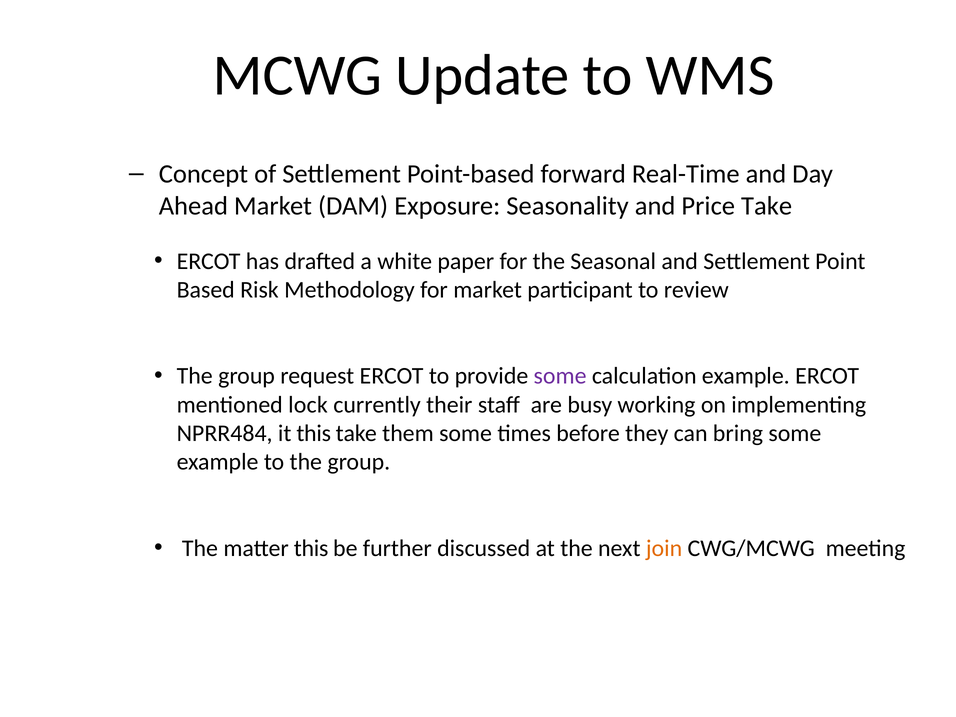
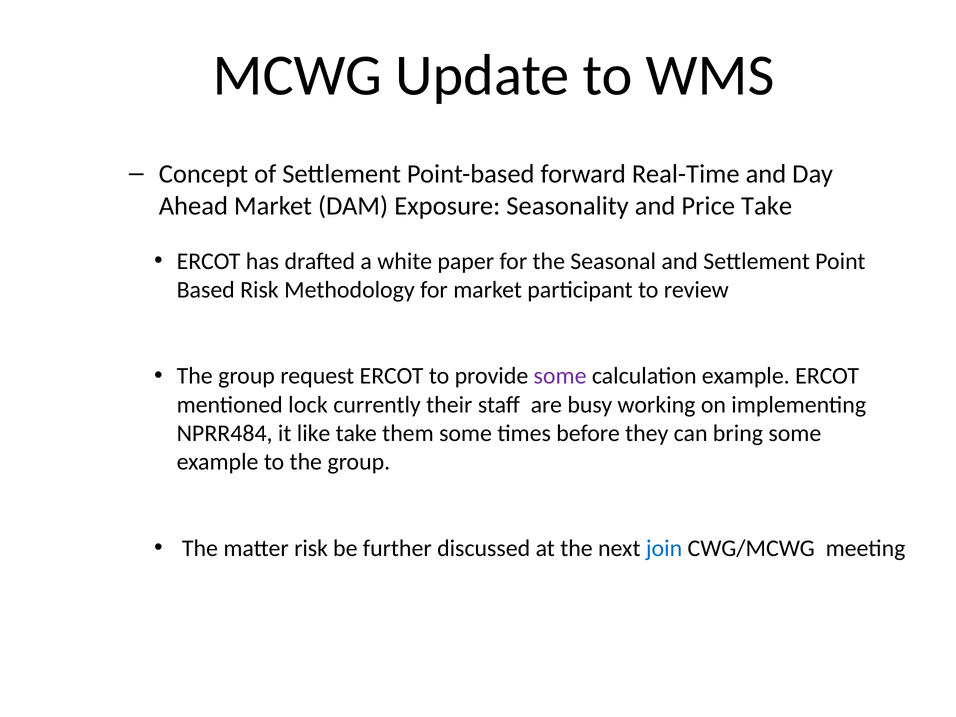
it this: this -> like (314, 433)
matter this: this -> risk (311, 548)
join colour: orange -> blue (664, 548)
